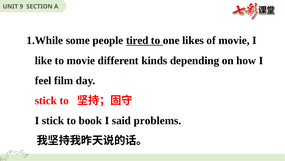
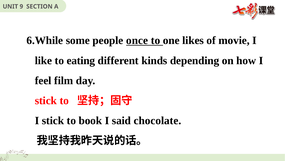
1.While: 1.While -> 6.While (45, 40)
tired: tired -> once (137, 40)
to movie: movie -> eating (81, 60)
problems: problems -> chocolate (157, 120)
